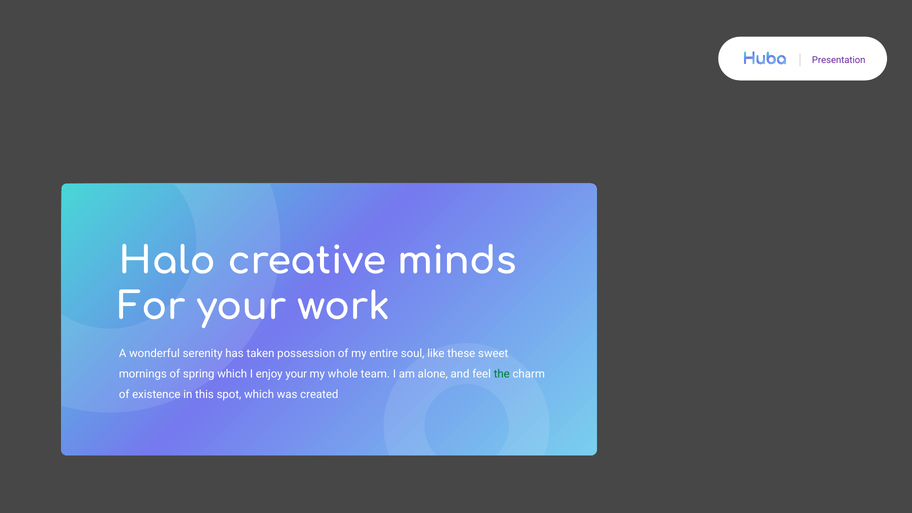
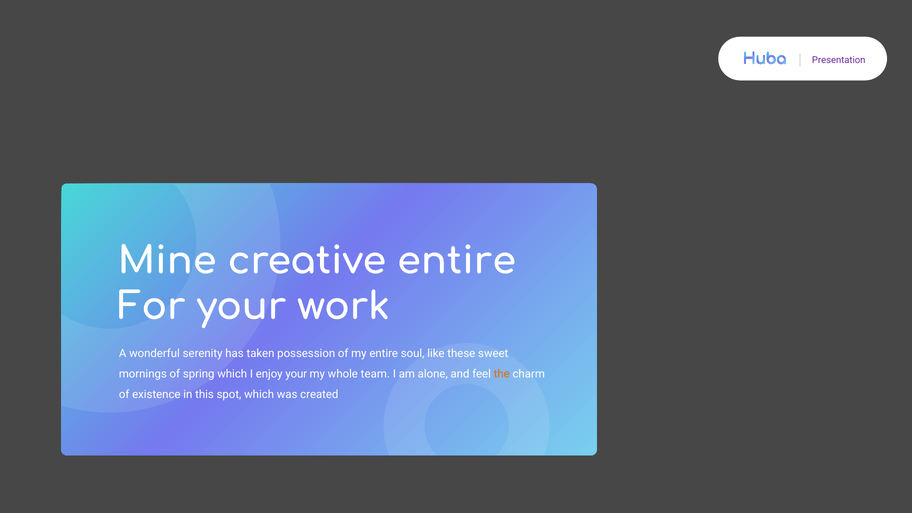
Halo: Halo -> Mine (167, 261)
creative minds: minds -> entire (457, 261)
the colour: green -> orange (502, 374)
